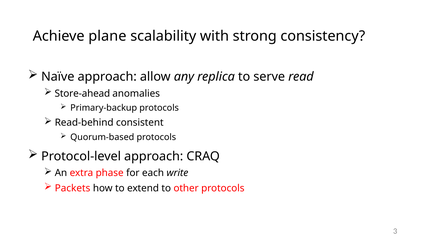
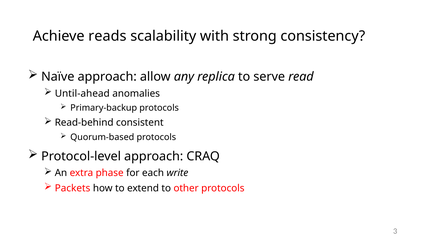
plane: plane -> reads (107, 36)
Store-ahead: Store-ahead -> Until-ahead (82, 93)
